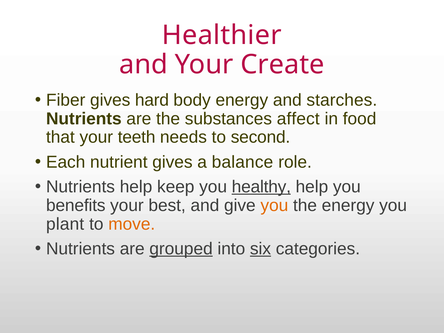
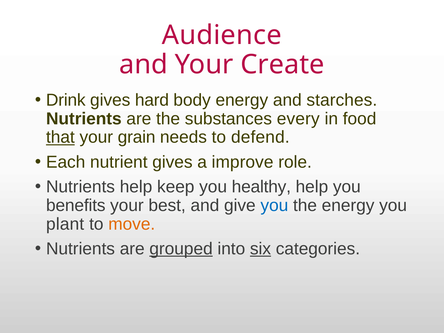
Healthier: Healthier -> Audience (222, 35)
Fiber: Fiber -> Drink (66, 100)
affect: affect -> every (298, 119)
that underline: none -> present (60, 137)
teeth: teeth -> grain (137, 137)
second: second -> defend (260, 137)
balance: balance -> improve (243, 162)
healthy underline: present -> none (261, 187)
you colour: orange -> blue (274, 205)
